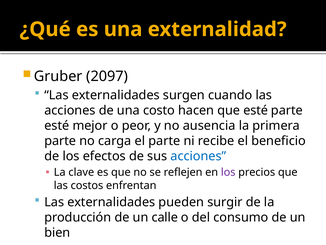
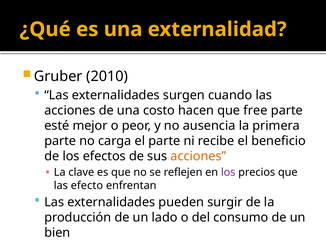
2097: 2097 -> 2010 (107, 76)
que esté: esté -> free (256, 110)
acciones colour: blue -> orange (198, 156)
costos: costos -> efecto (87, 185)
calle: calle -> lado (165, 217)
